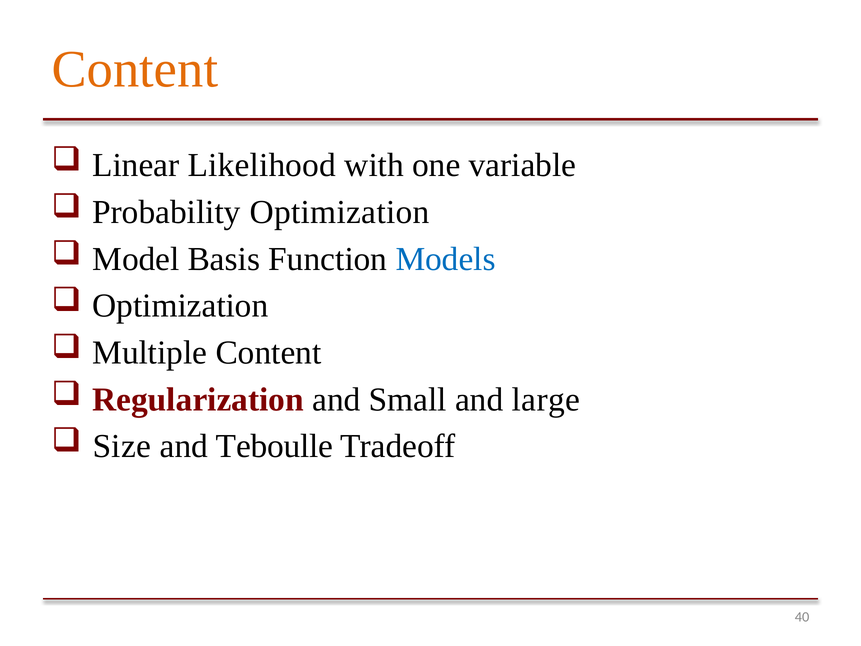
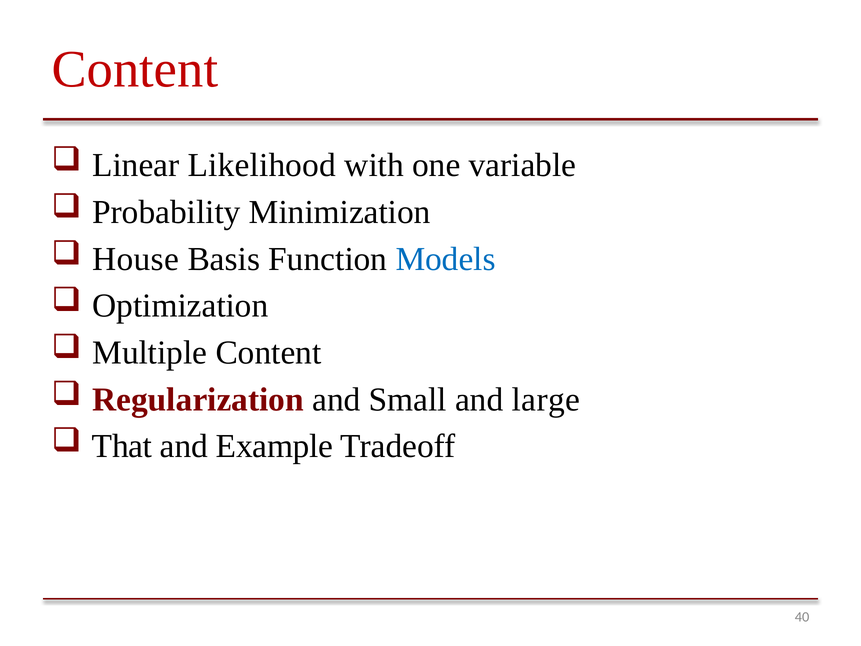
Content colour: orange -> red (135, 69)
Probability Optimization: Optimization -> Minimization (340, 212)
Model: Model -> House (136, 259)
Size: Size -> That (122, 446)
Teboulle: Teboulle -> Example (274, 446)
